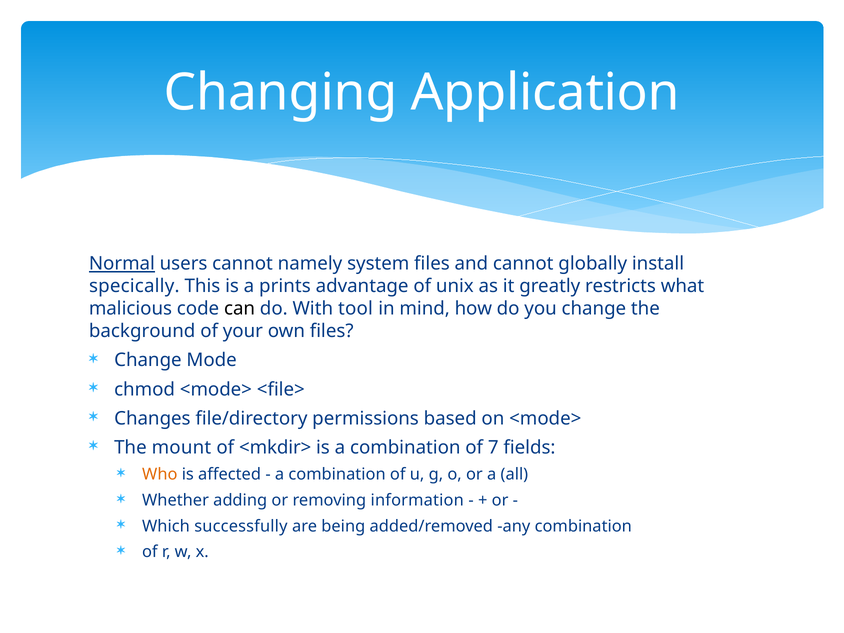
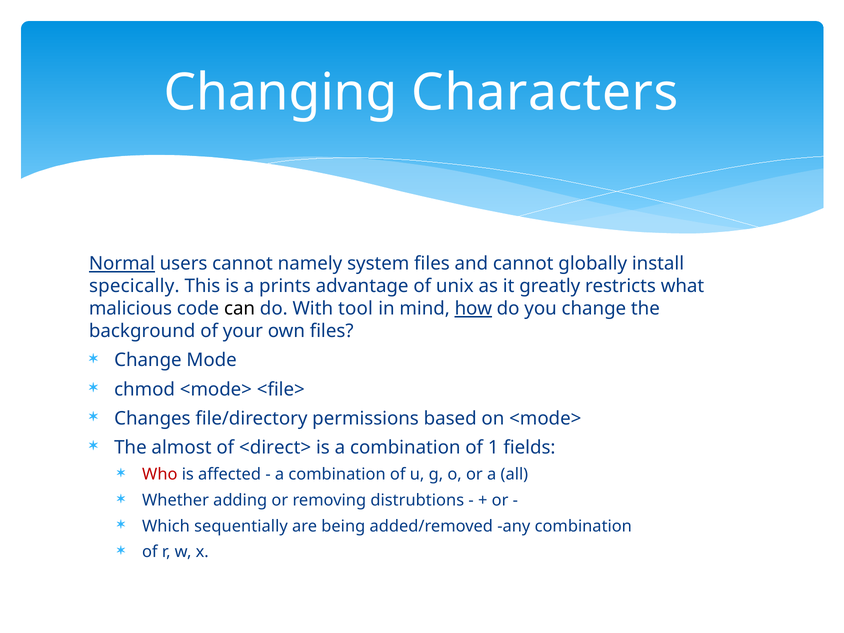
Application: Application -> Characters (545, 93)
how underline: none -> present (473, 309)
mount: mount -> almost (182, 448)
<mkdir>: <mkdir> -> <direct> (275, 448)
7: 7 -> 1 (493, 448)
Who colour: orange -> red (160, 475)
information: information -> distrubtions (417, 500)
successfully: successfully -> sequentially (241, 526)
